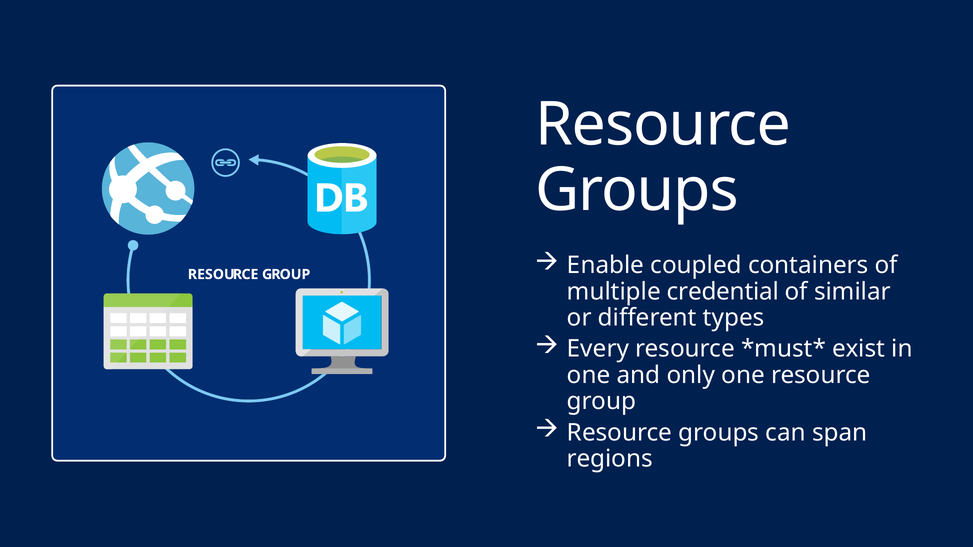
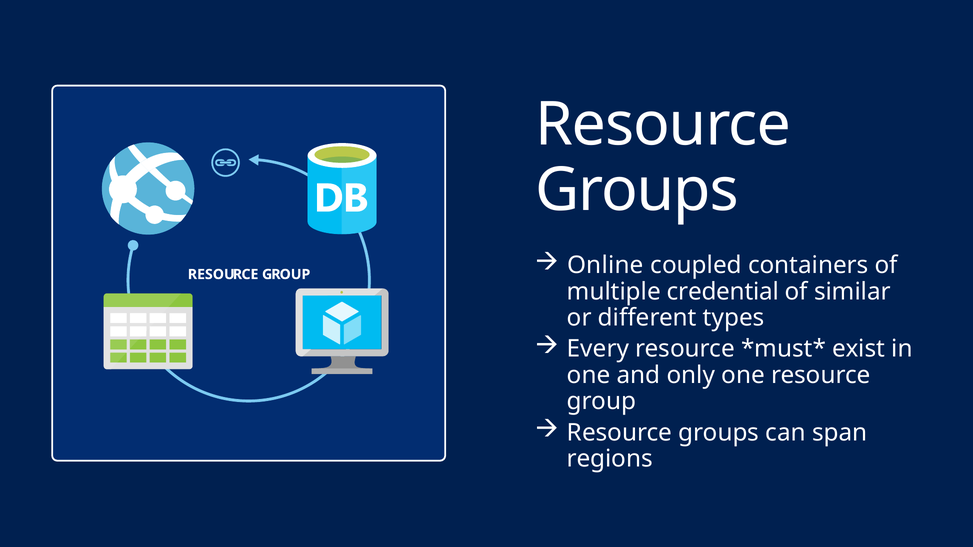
Enable: Enable -> Online (605, 265)
